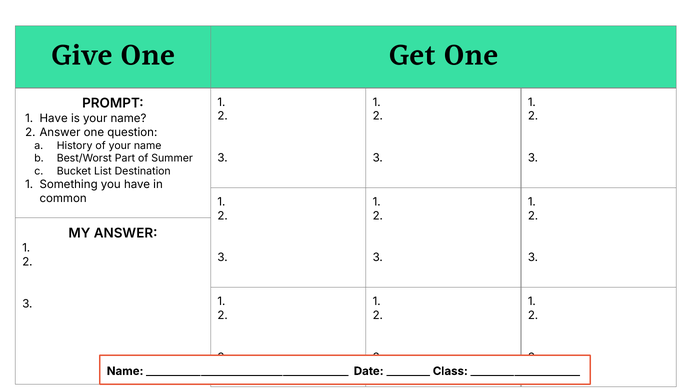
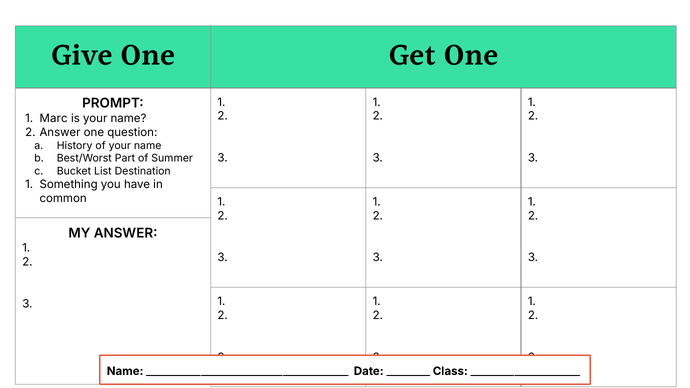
1 Have: Have -> Marc (54, 118)
